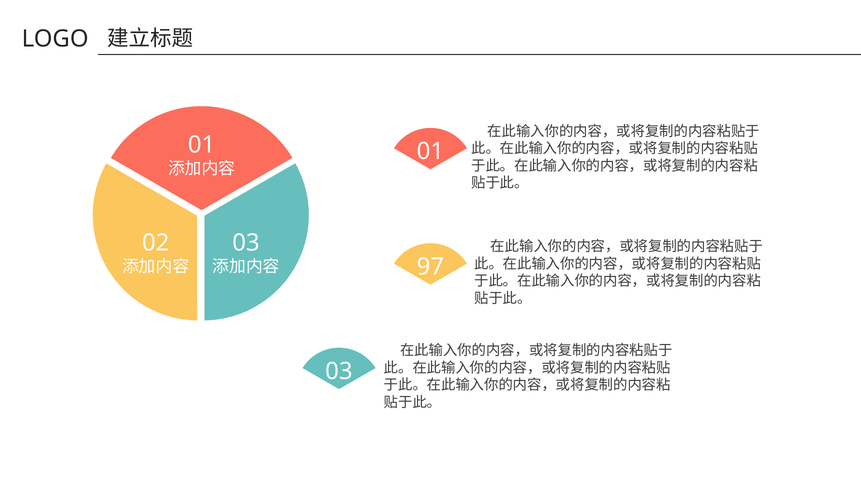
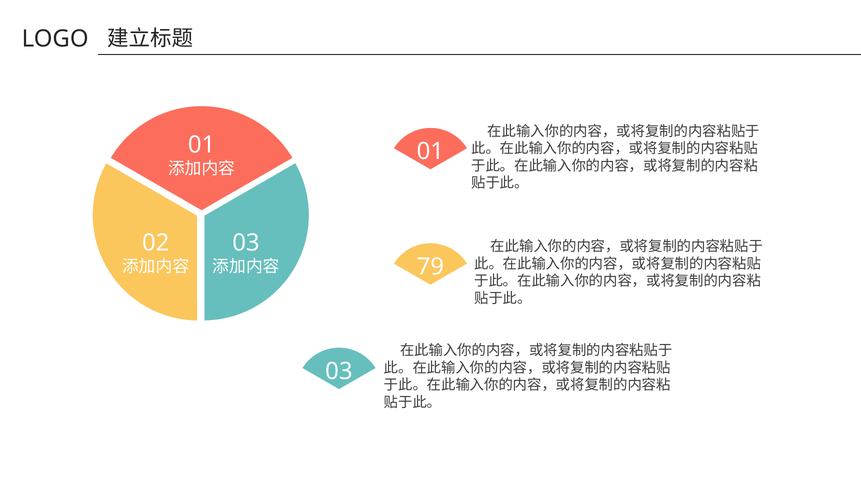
97: 97 -> 79 (430, 267)
